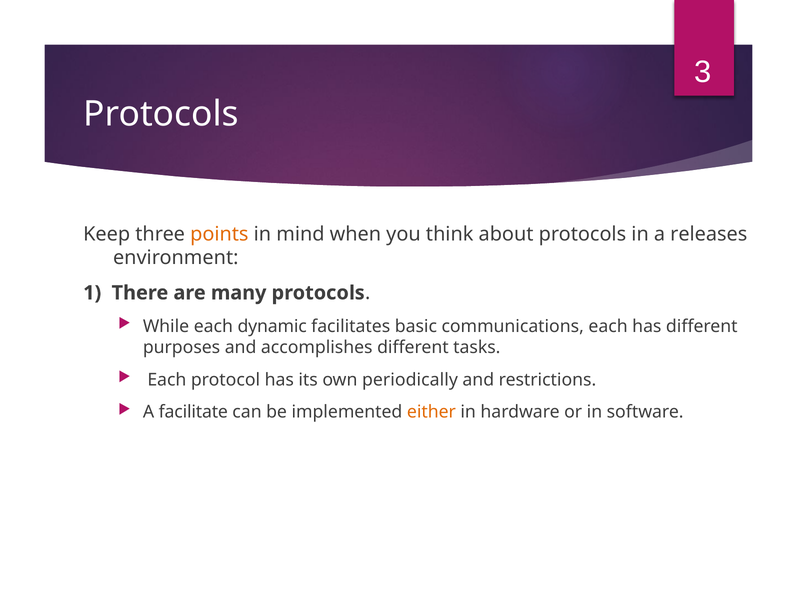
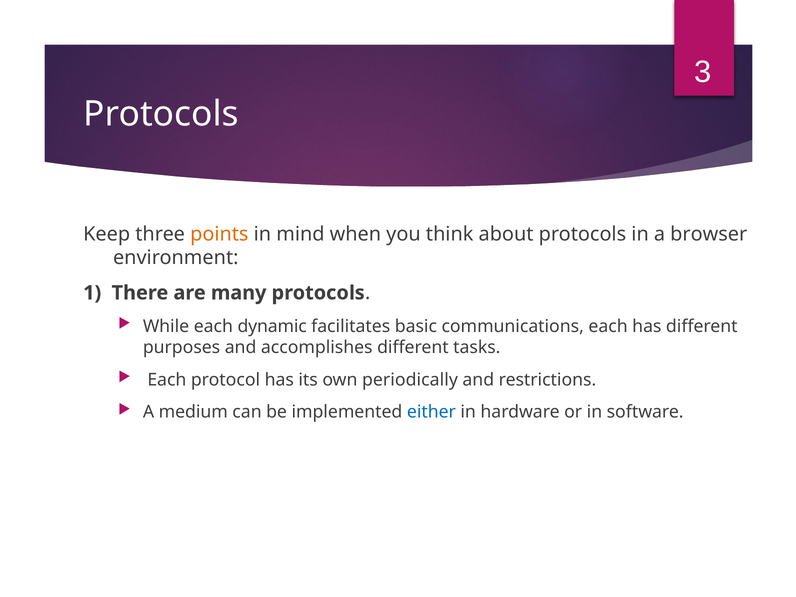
releases: releases -> browser (709, 234)
facilitate: facilitate -> medium (193, 412)
either colour: orange -> blue (431, 412)
